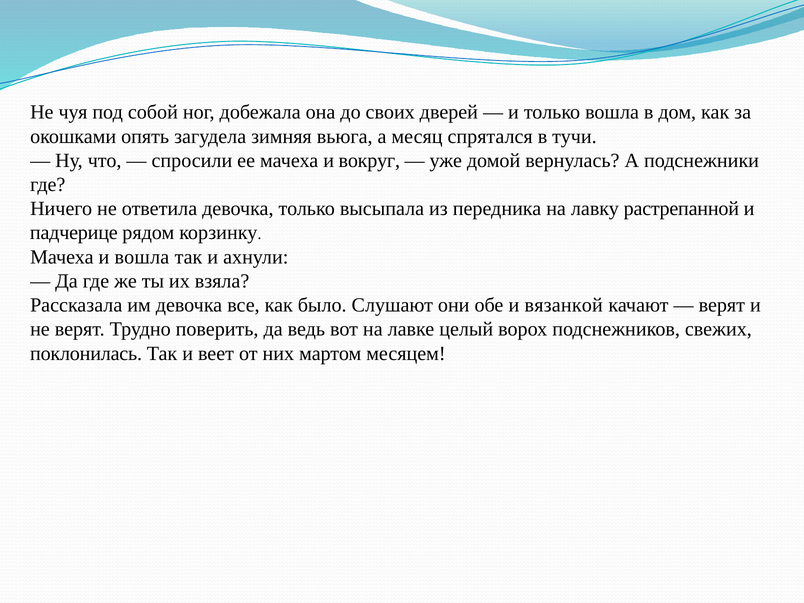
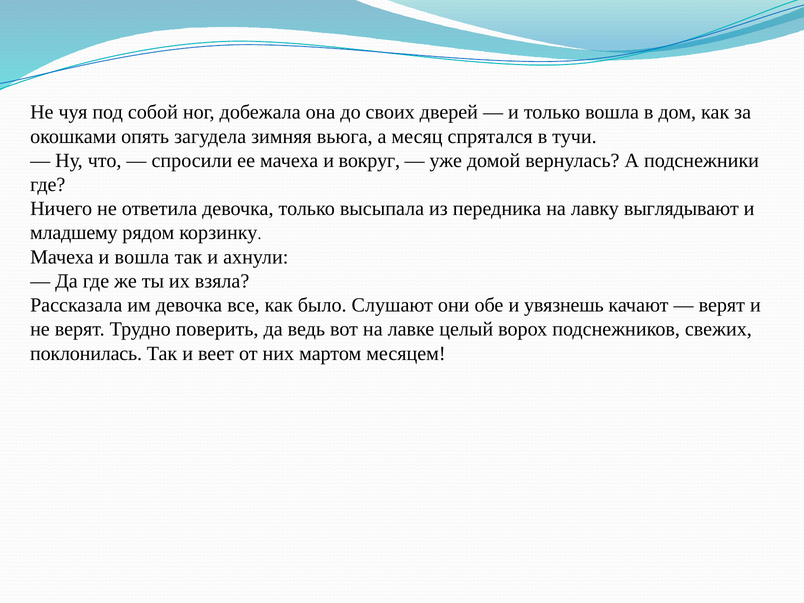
растрепанной: растрепанной -> выглядывают (681, 209)
падчерице: падчерице -> младшему (74, 233)
вязанкой: вязанкой -> увязнешь (564, 305)
